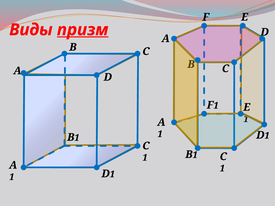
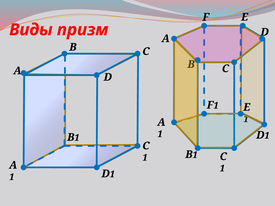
призм underline: present -> none (83, 30)
